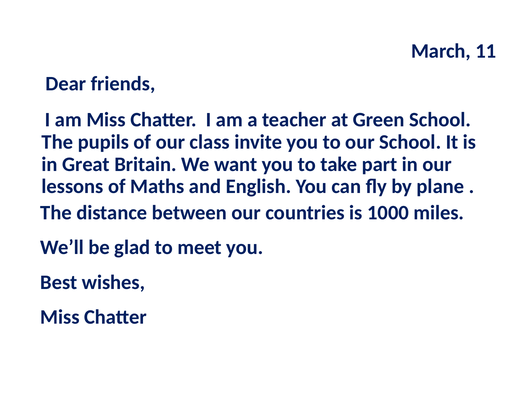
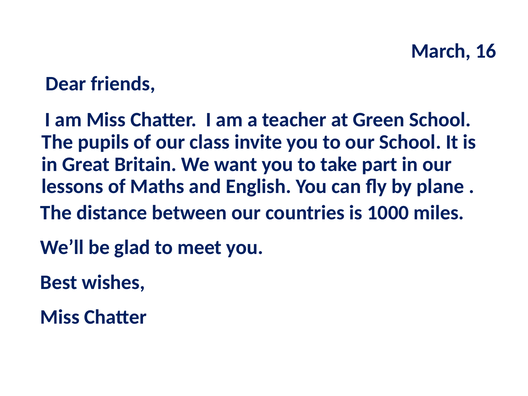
11: 11 -> 16 (486, 51)
